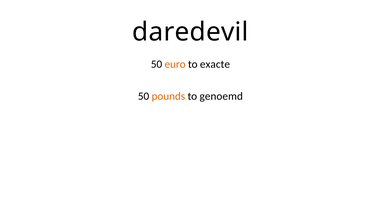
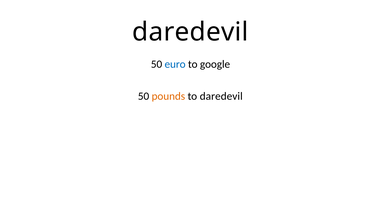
euro colour: orange -> blue (175, 64)
exacte: exacte -> google (215, 64)
to genoemd: genoemd -> daredevil (221, 96)
